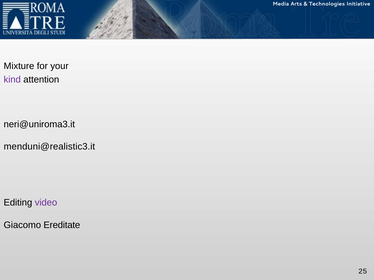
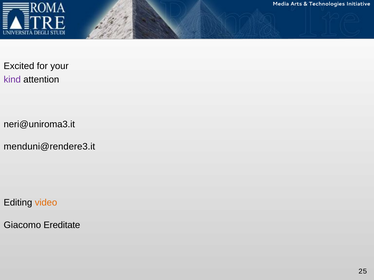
Mixture: Mixture -> Excited (19, 66)
menduni@realistic3.it: menduni@realistic3.it -> menduni@rendere3.it (49, 147)
video colour: purple -> orange (46, 203)
